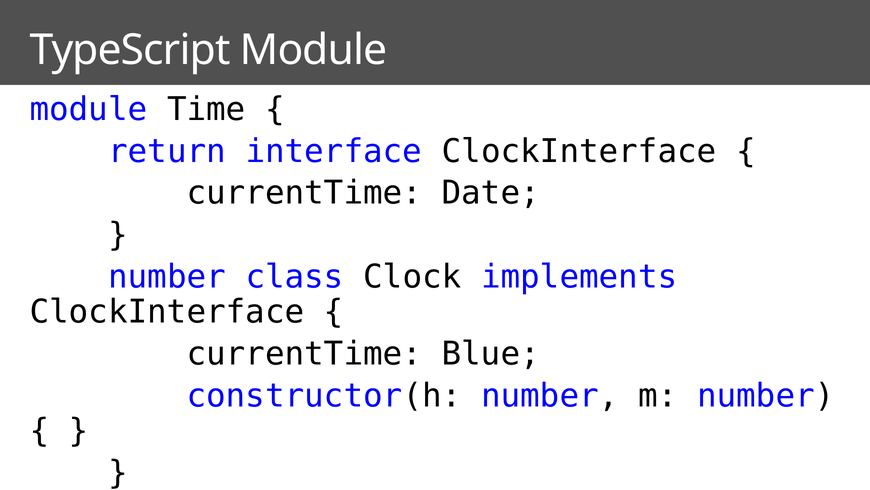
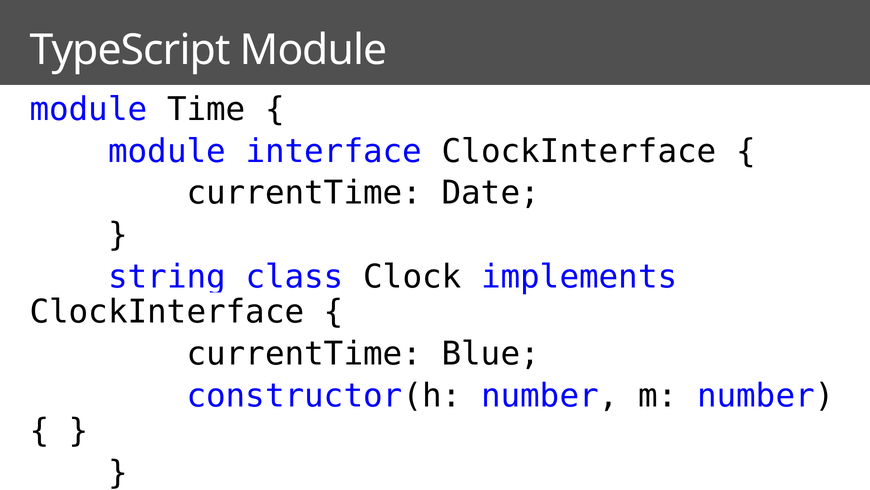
return: return -> module (167, 151)
number: number -> string (167, 276)
